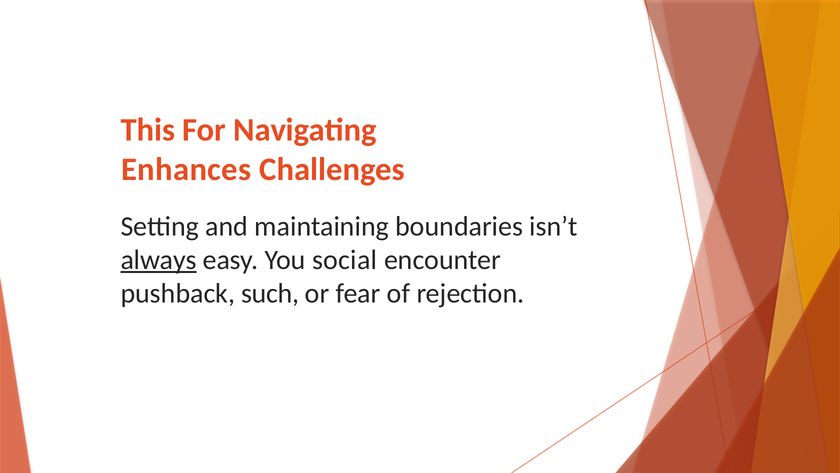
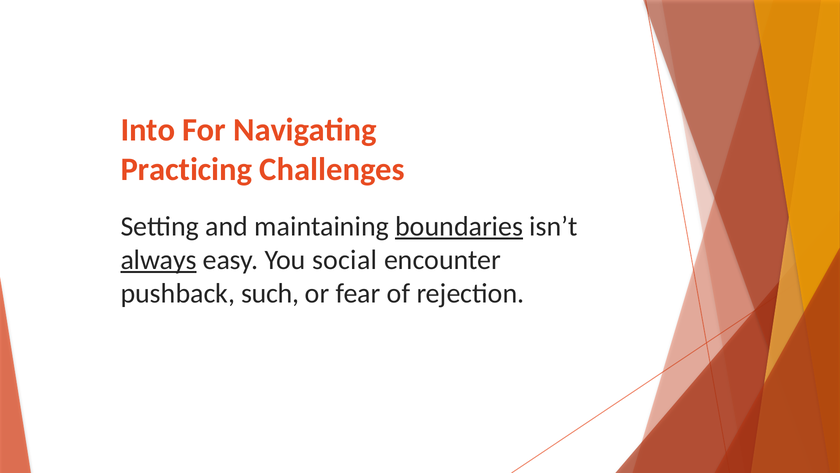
This: This -> Into (148, 130)
Enhances: Enhances -> Practicing (186, 169)
boundaries underline: none -> present (459, 226)
